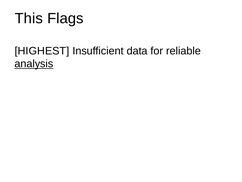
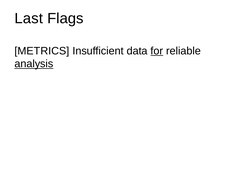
This: This -> Last (29, 18)
HIGHEST: HIGHEST -> METRICS (42, 51)
for underline: none -> present (157, 51)
